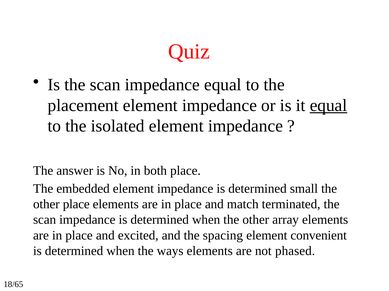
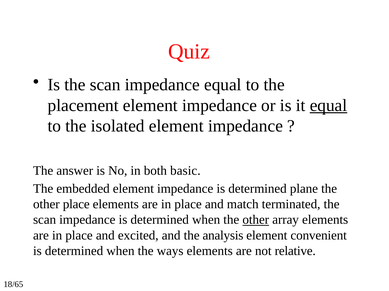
both place: place -> basic (185, 171)
small: small -> plane (304, 189)
other underline: none -> present (256, 220)
spacing: spacing -> analysis (223, 236)
phased: phased -> relative (295, 251)
